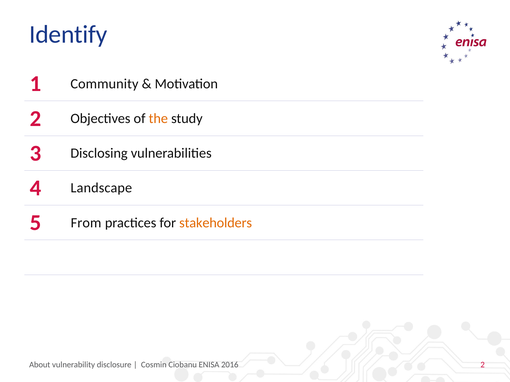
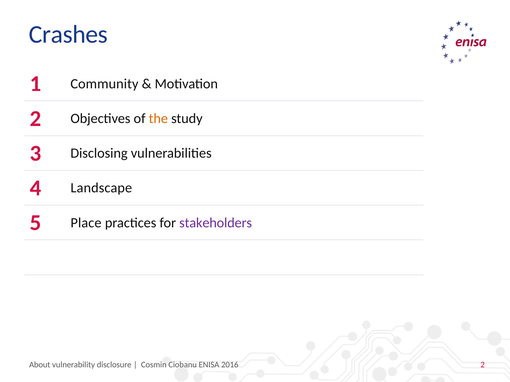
Identify: Identify -> Crashes (68, 34)
From: From -> Place (86, 223)
stakeholders colour: orange -> purple (216, 223)
